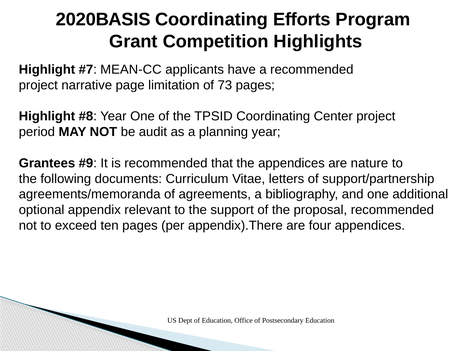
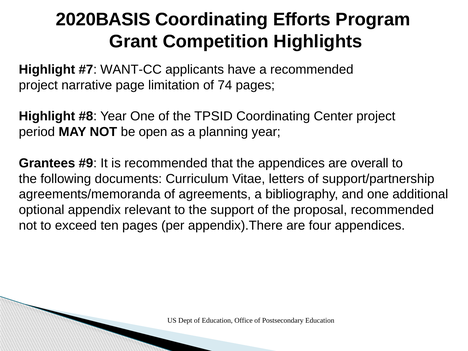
MEAN-CC: MEAN-CC -> WANT-CC (131, 70)
73: 73 -> 74 (225, 85)
audit: audit -> open (153, 132)
nature: nature -> overall (370, 163)
